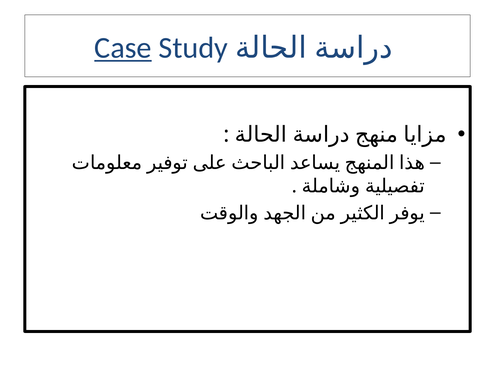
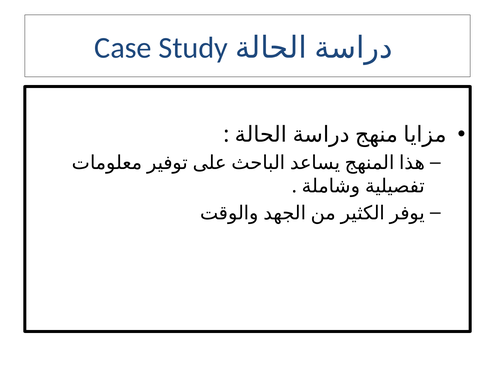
Case underline: present -> none (123, 48)
